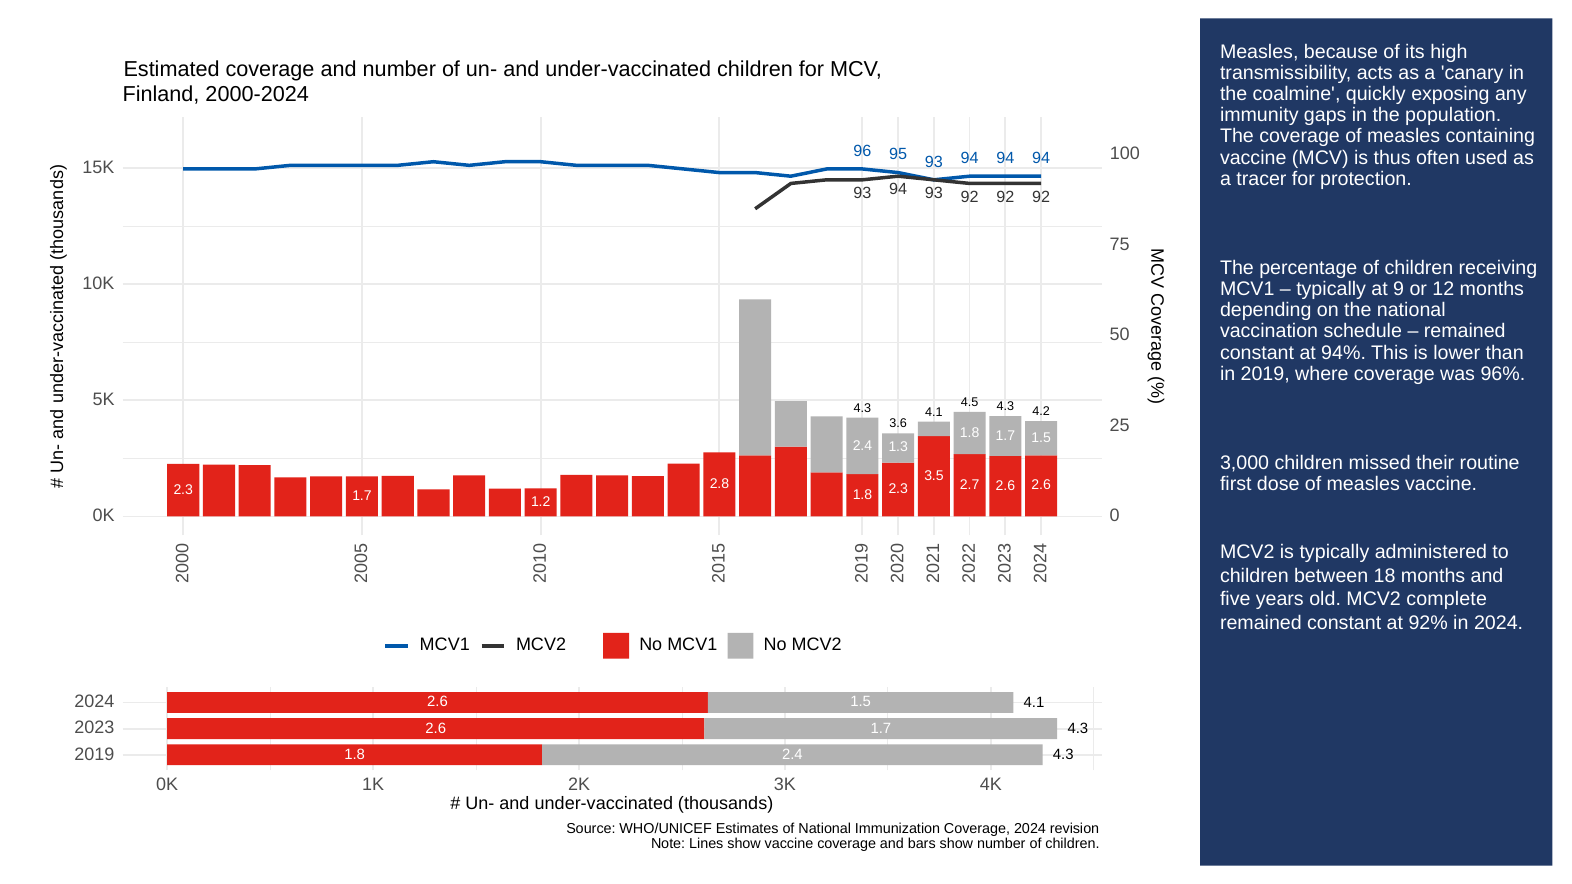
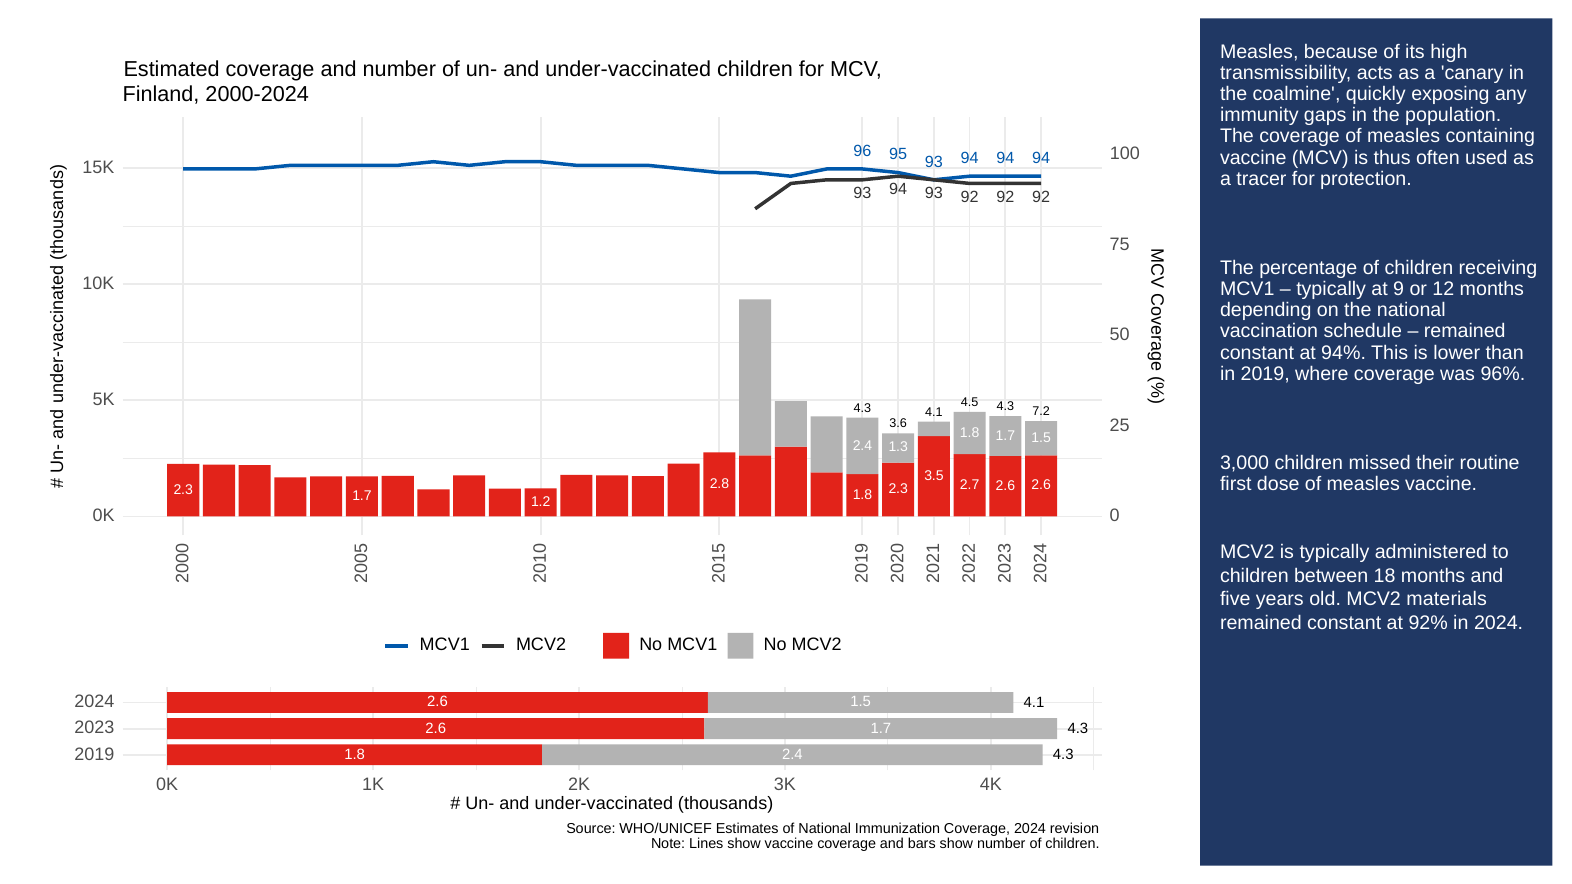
4.2: 4.2 -> 7.2 (1041, 412)
complete: complete -> materials (1447, 599)
